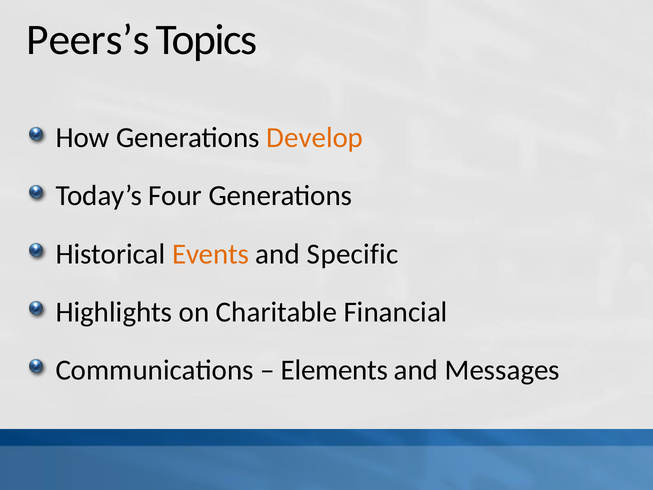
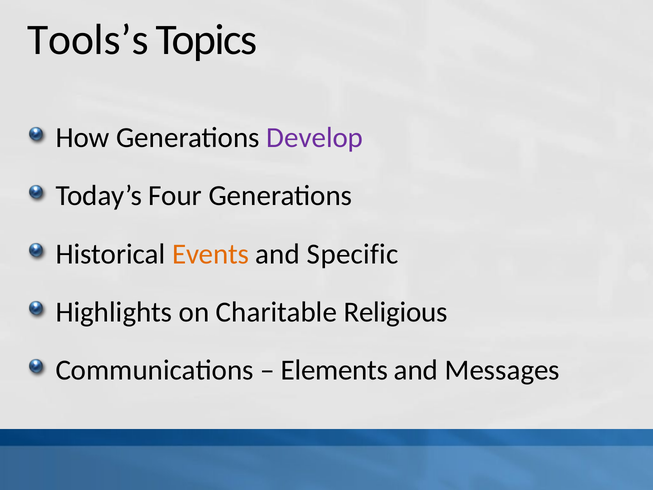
Peers’s: Peers’s -> Tools’s (88, 40)
Develop colour: orange -> purple (315, 138)
Financial: Financial -> Religious (396, 312)
